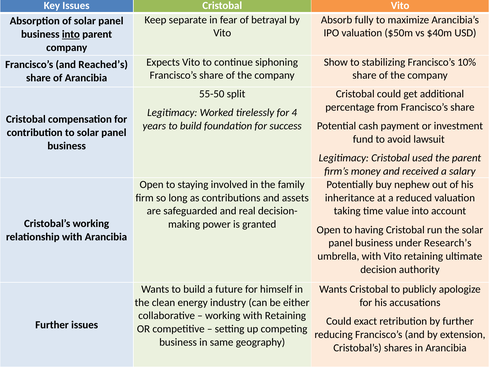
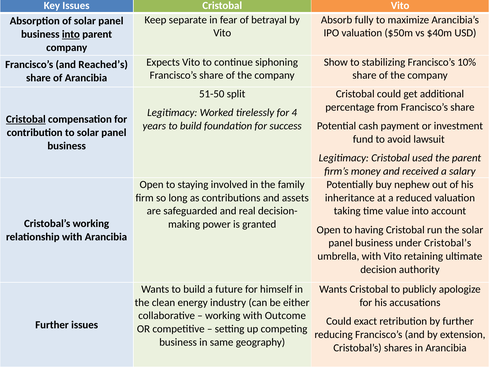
55-50: 55-50 -> 51-50 (212, 94)
Cristobal underline: none -> present (26, 119)
under Research’s: Research’s -> Cristobal’s (448, 243)
with Retaining: Retaining -> Outcome (285, 316)
